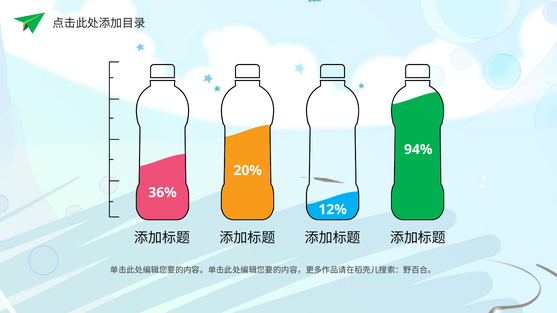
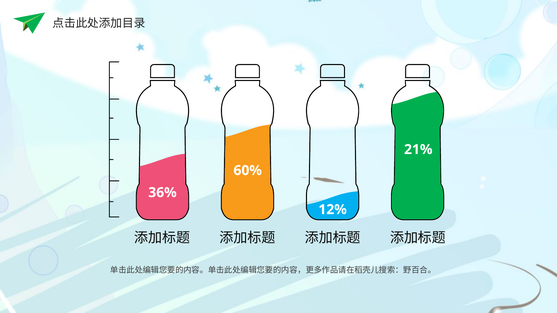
94%: 94% -> 21% (418, 150)
20%: 20% -> 60% (248, 171)
